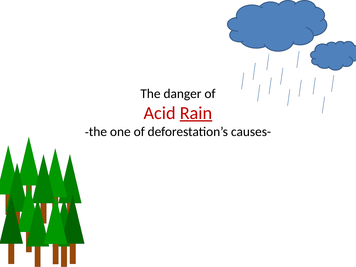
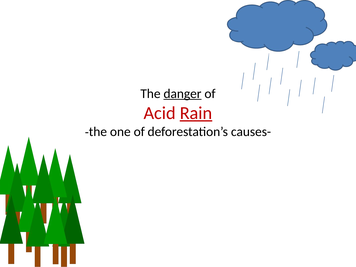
danger underline: none -> present (182, 94)
